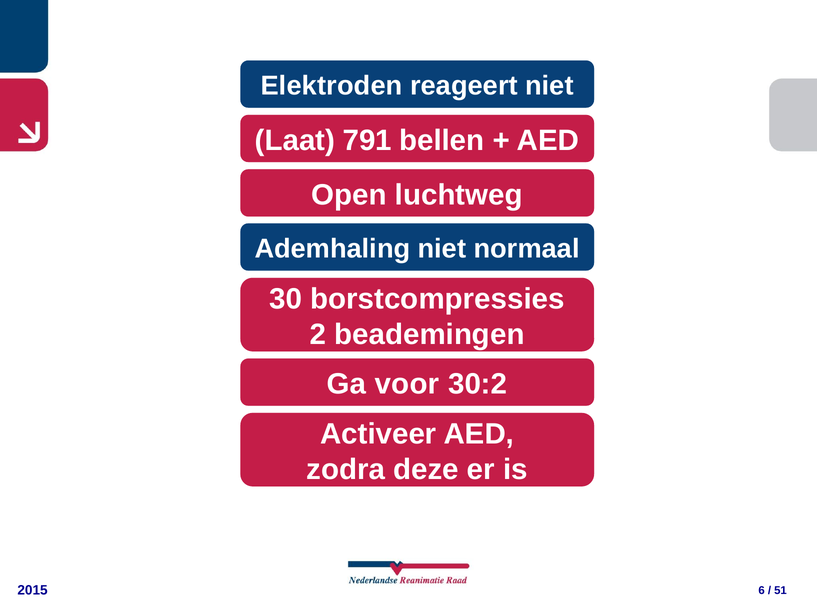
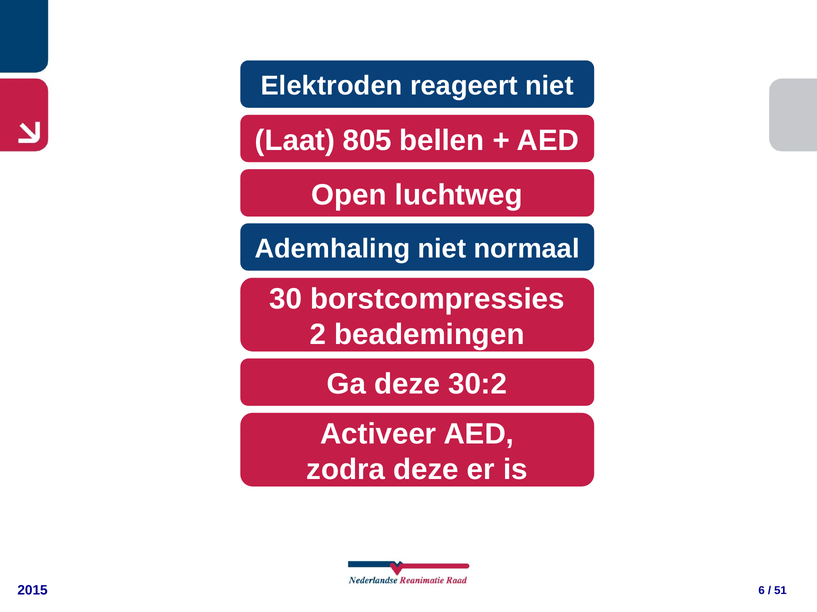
791: 791 -> 805 (367, 141)
Ga voor: voor -> deze (407, 385)
